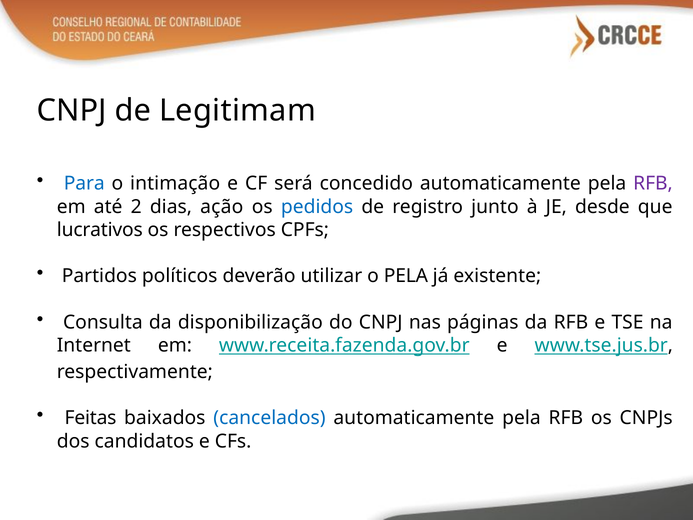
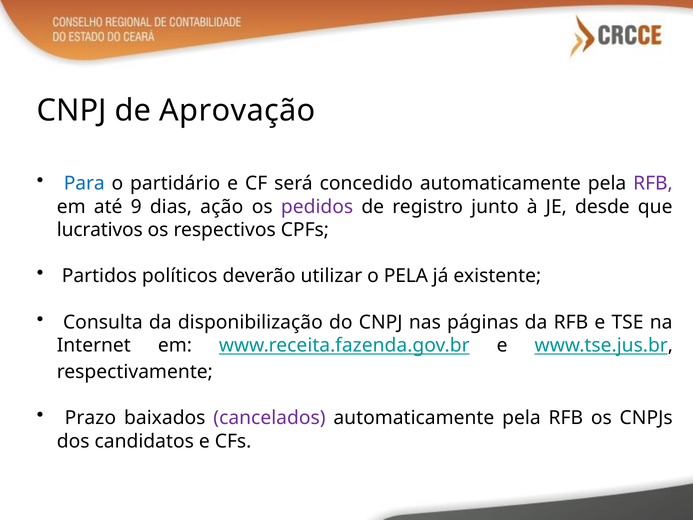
Legitimam: Legitimam -> Aprovação (237, 111)
intimação: intimação -> partidário (175, 184)
2: 2 -> 9 (136, 207)
pedidos colour: blue -> purple (317, 207)
Feitas: Feitas -> Prazo (90, 418)
cancelados colour: blue -> purple (269, 418)
